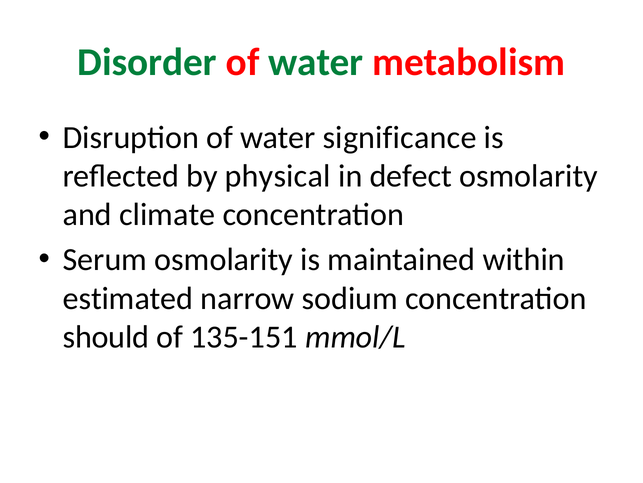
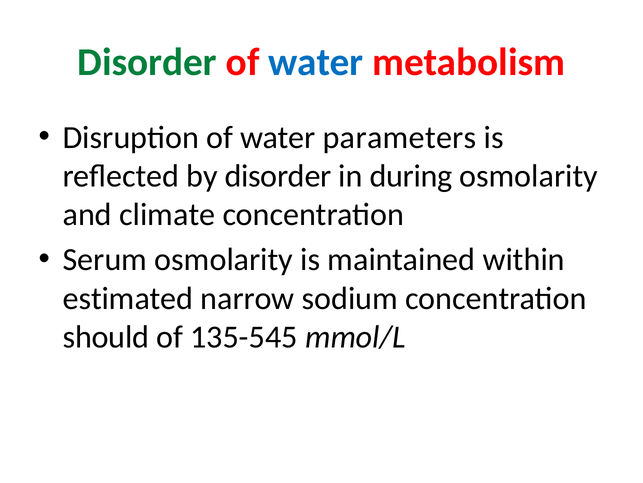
water colour: green -> blue (316, 62)
significance: significance -> parameters (400, 137)
by physical: physical -> disorder (278, 176)
defect: defect -> during (411, 176)
135-151: 135-151 -> 135-545 (244, 337)
